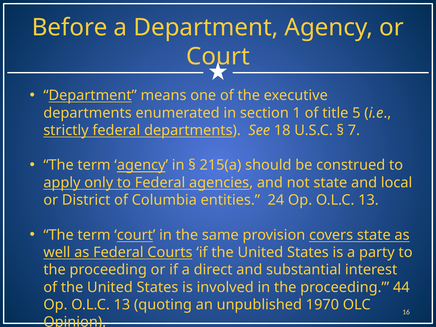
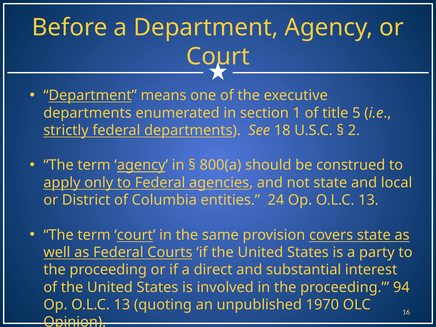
7: 7 -> 2 (354, 130)
215(a: 215(a -> 800(a (220, 165)
44: 44 -> 94 (401, 287)
